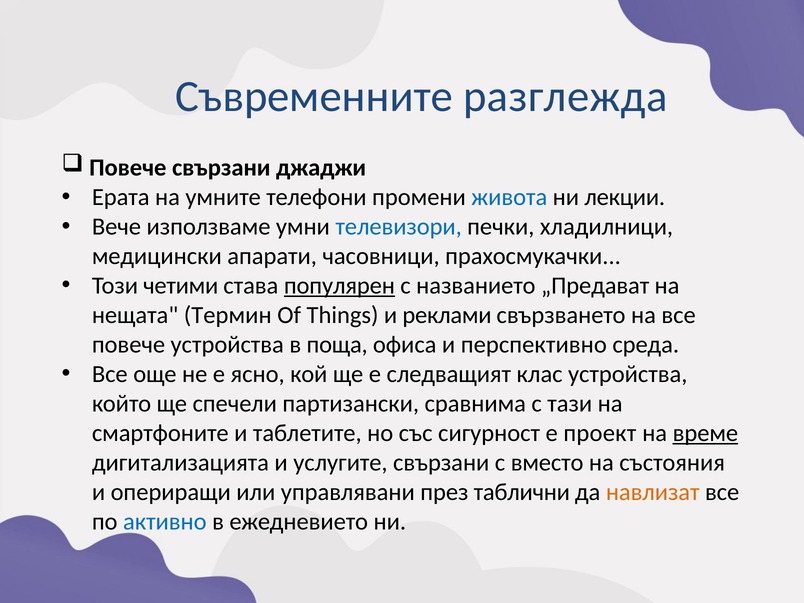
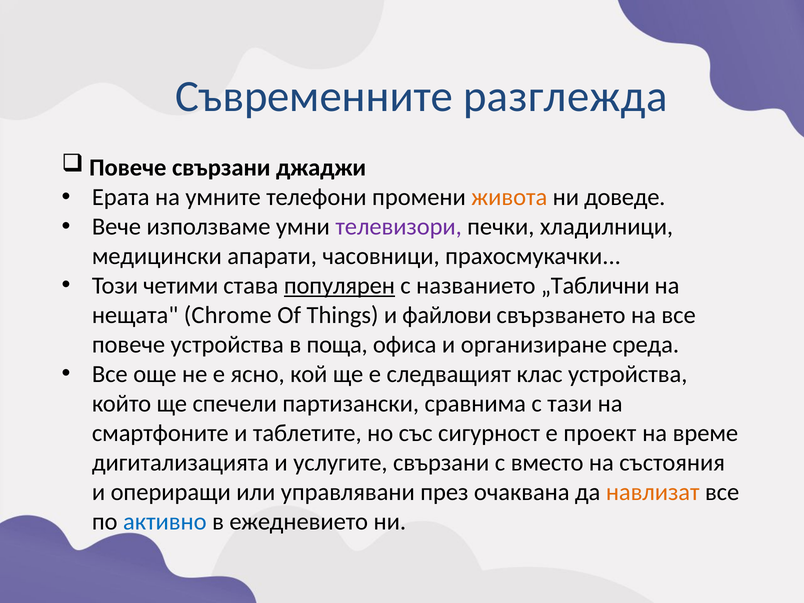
живота colour: blue -> orange (509, 197)
лекции: лекции -> доведе (625, 197)
телевизори colour: blue -> purple (399, 227)
„Предават: „Предават -> „Таблични (595, 286)
Термин: Термин -> Chrome (228, 315)
реклами: реклами -> файлови (447, 315)
перспективно: перспективно -> организиране (534, 345)
време underline: present -> none (705, 433)
таблични: таблични -> очаквана (522, 492)
